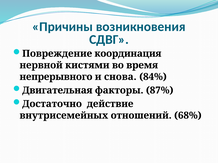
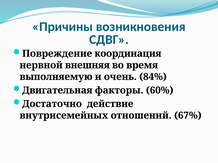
кистями: кистями -> внешняя (87, 65)
непрерывного: непрерывного -> выполняемую (56, 77)
снова: снова -> очень (120, 77)
87%: 87% -> 60% (160, 91)
68%: 68% -> 67% (188, 116)
